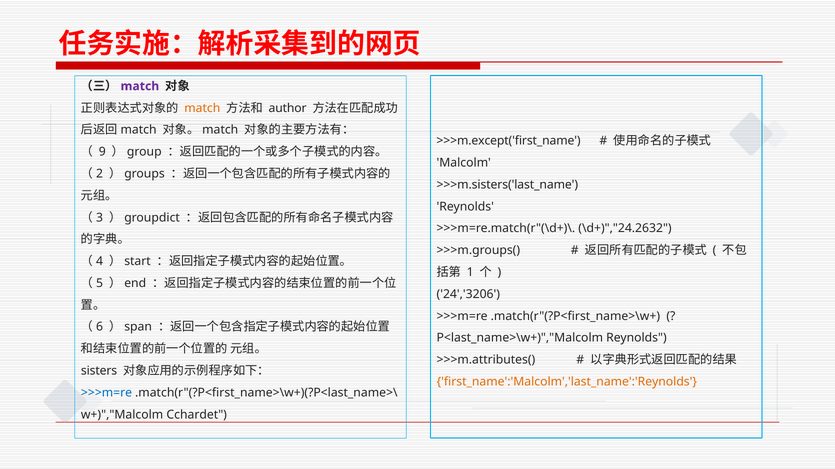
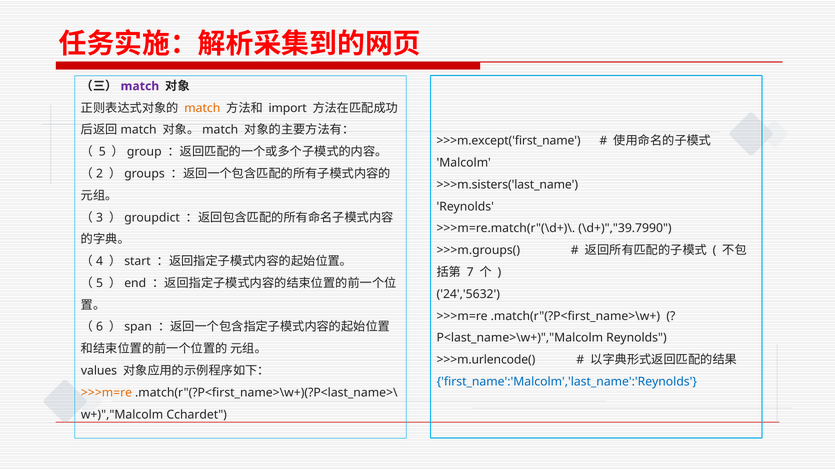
author: author -> import (288, 108)
9: 9 -> 5 (102, 152)
\d+)","24.2632: \d+)","24.2632 -> \d+)","39.7990 (625, 229)
1: 1 -> 7 (470, 273)
24','3206: 24','3206 -> 24','5632 (468, 295)
>>>m.attributes(: >>>m.attributes( -> >>>m.urlencode( (486, 360)
sisters: sisters -> values (99, 371)
ﬁrst_name':'Malcolm','last_name':'Reynolds colour: orange -> blue (567, 382)
>>>m=re colour: blue -> orange (107, 393)
